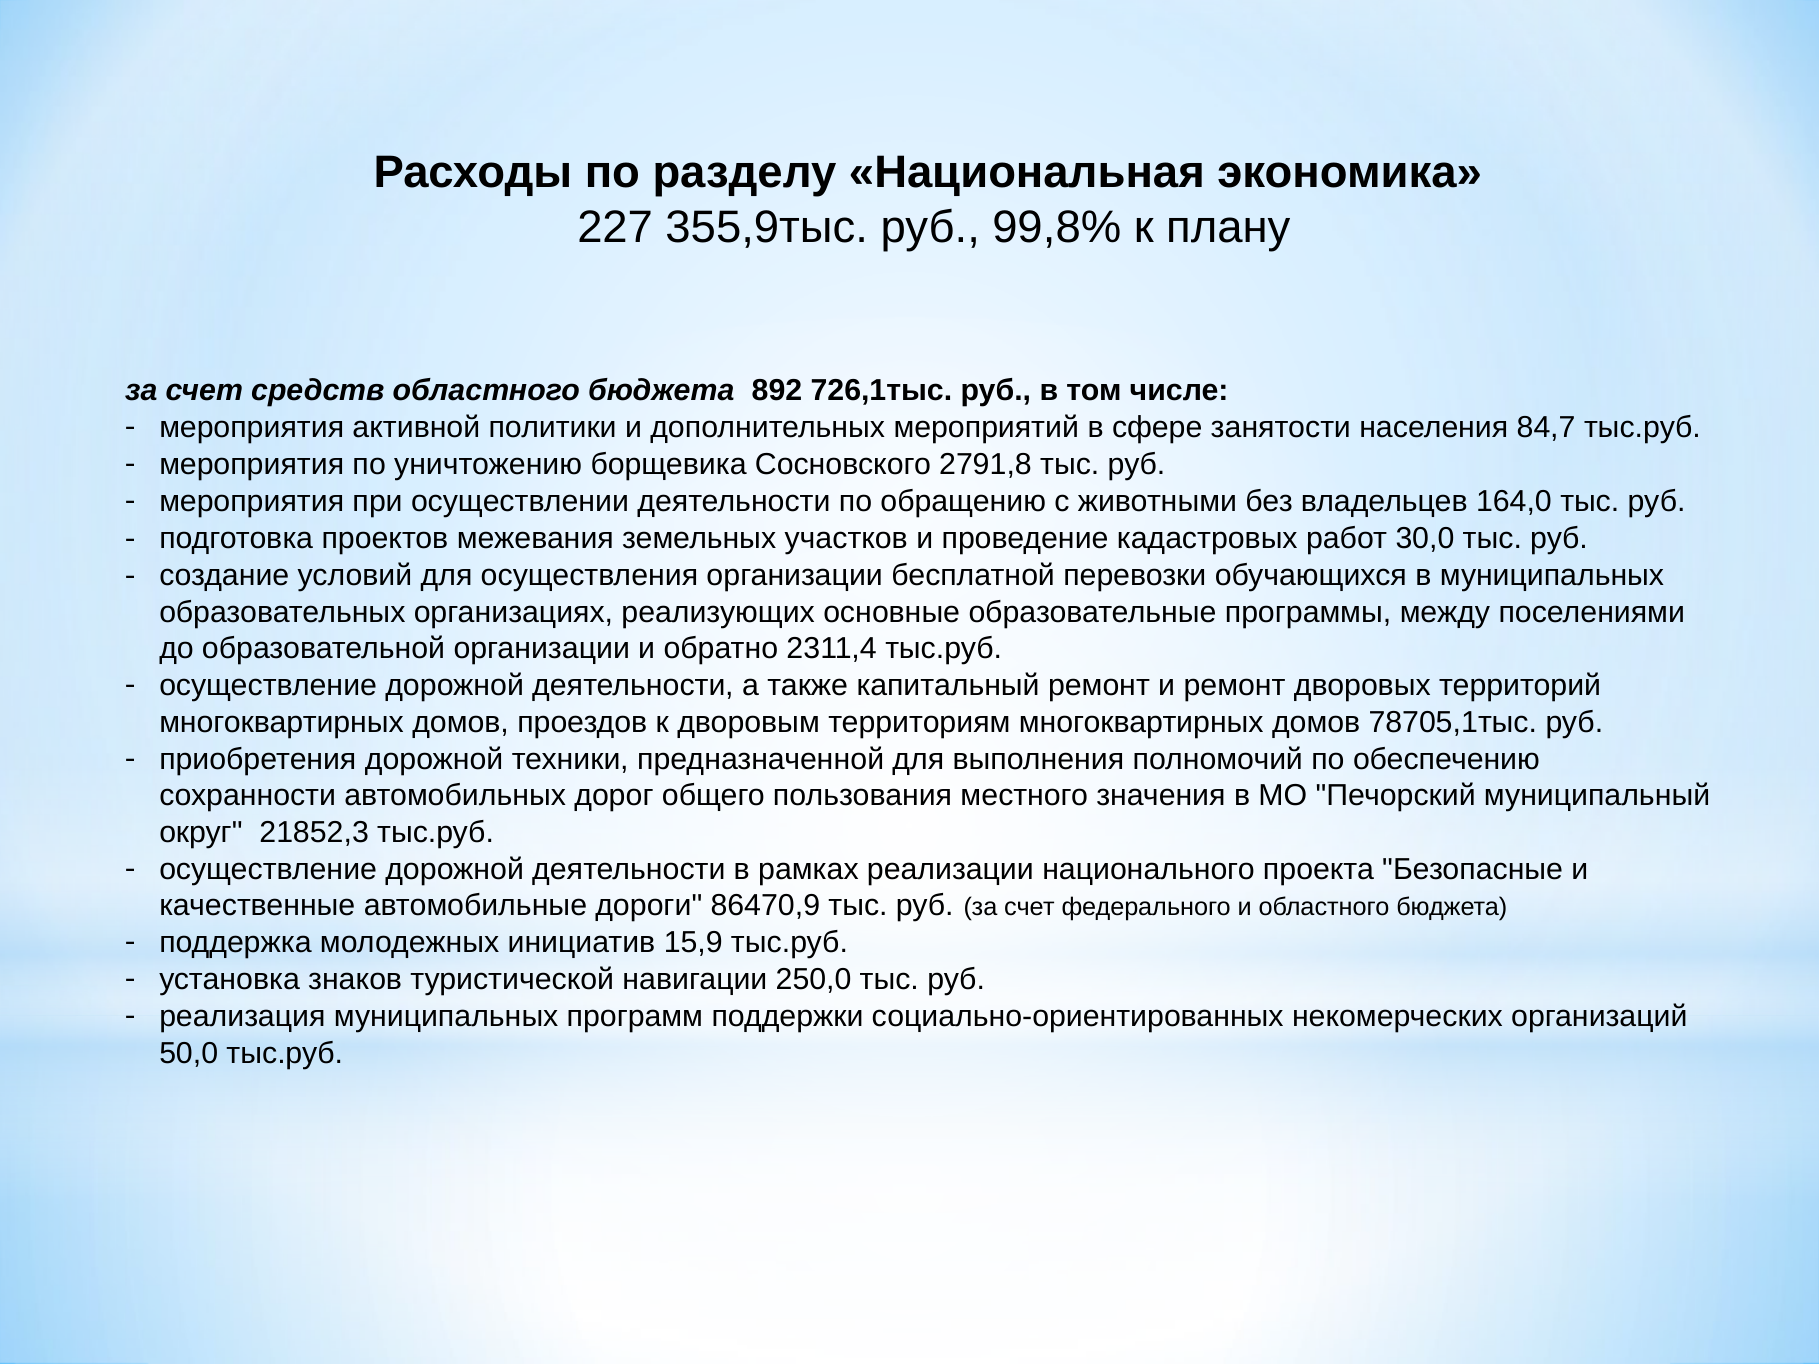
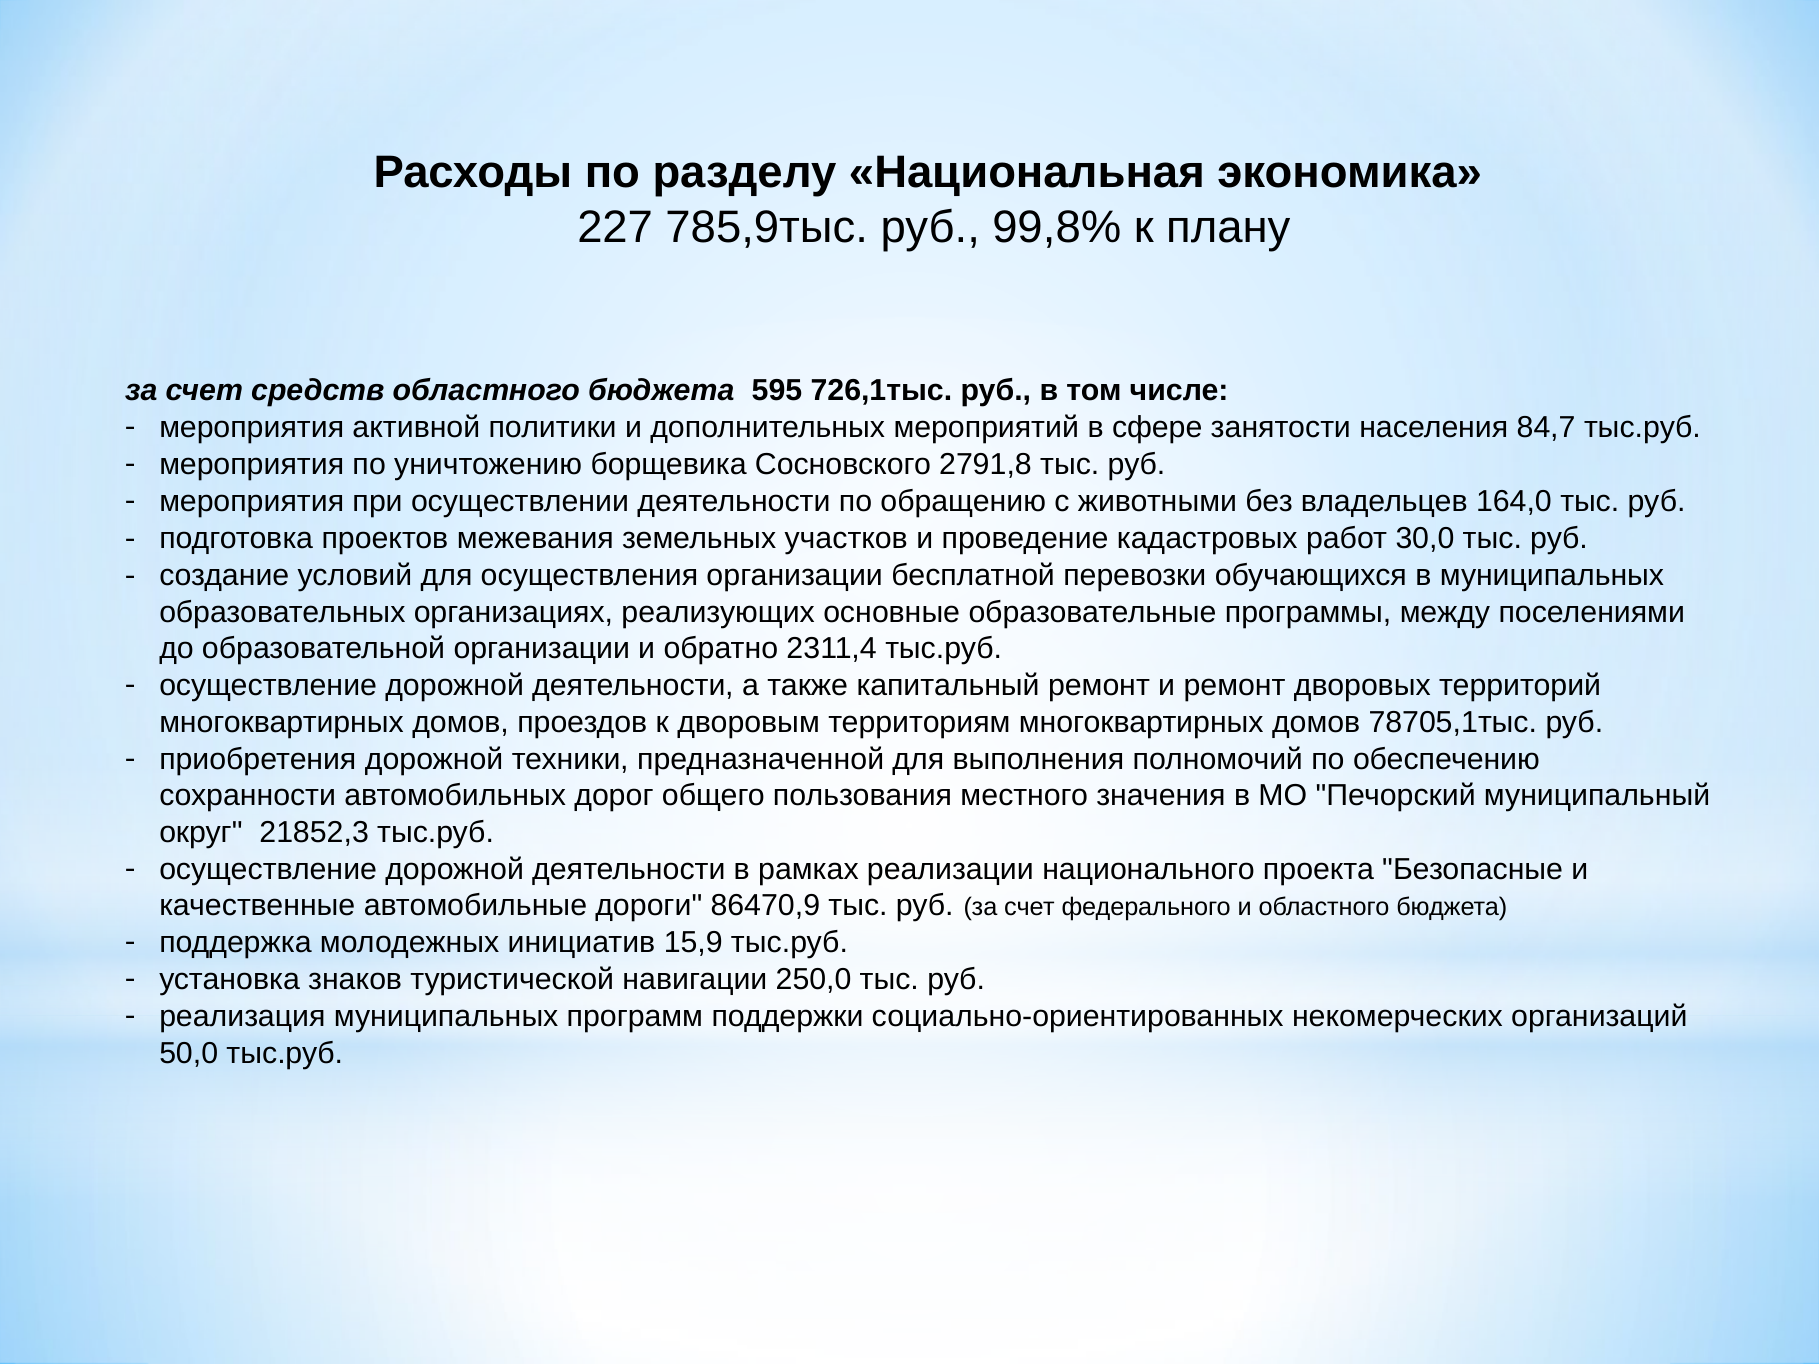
355,9тыс: 355,9тыс -> 785,9тыс (767, 228)
892: 892 -> 595 (777, 391)
